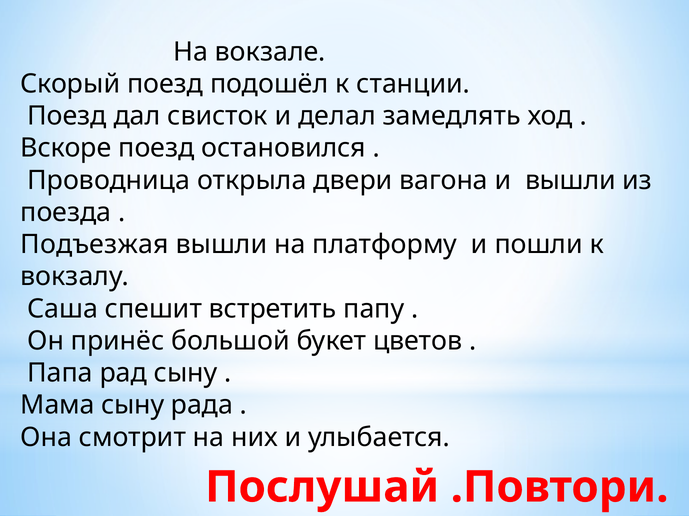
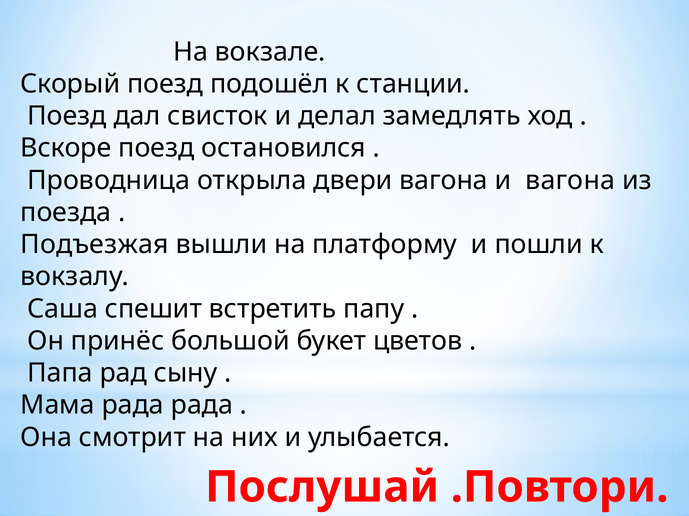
и вышли: вышли -> вагона (570, 180)
Мама сыну: сыну -> рада (133, 406)
